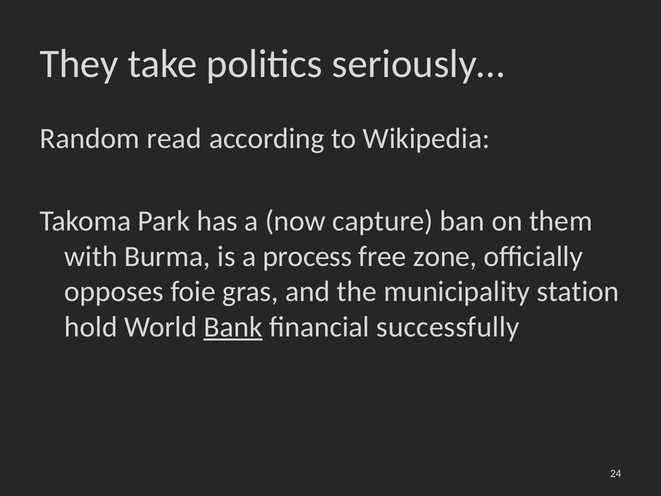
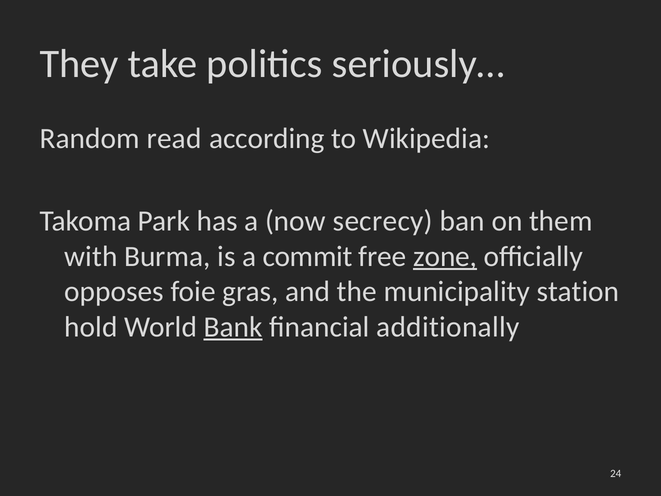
capture: capture -> secrecy (383, 221)
process: process -> commit (307, 256)
zone underline: none -> present (445, 256)
successfully: successfully -> additionally (448, 327)
